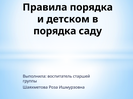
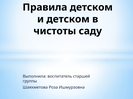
Правила порядка: порядка -> детском (91, 7)
порядка: порядка -> чистоты (55, 31)
